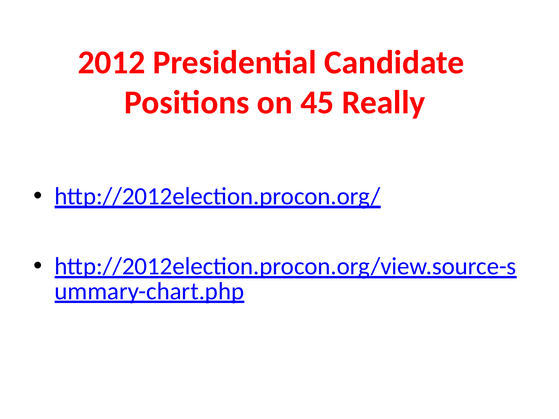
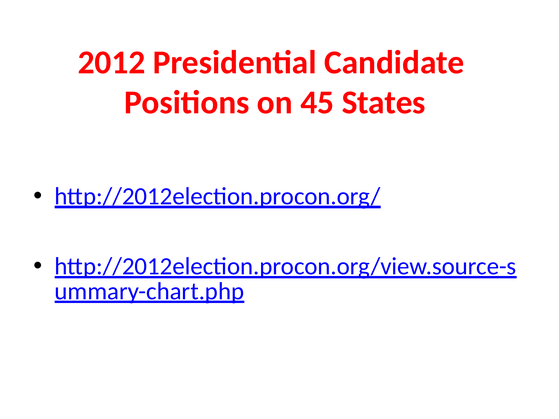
Really: Really -> States (384, 102)
